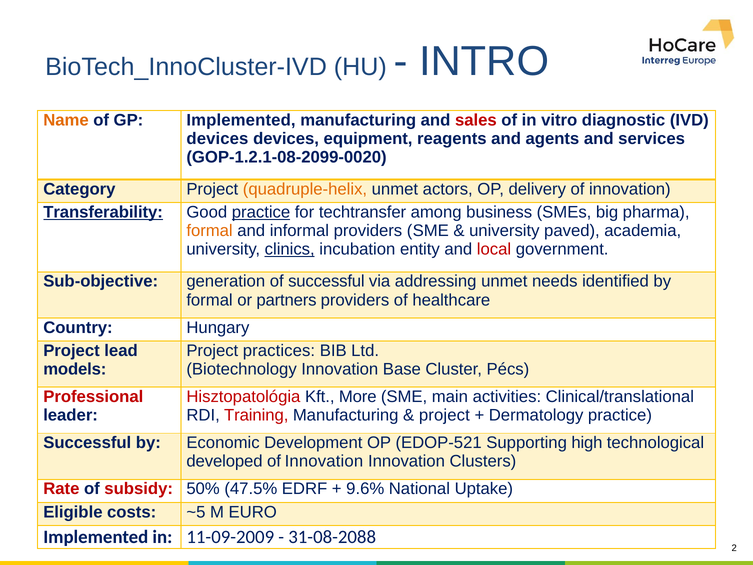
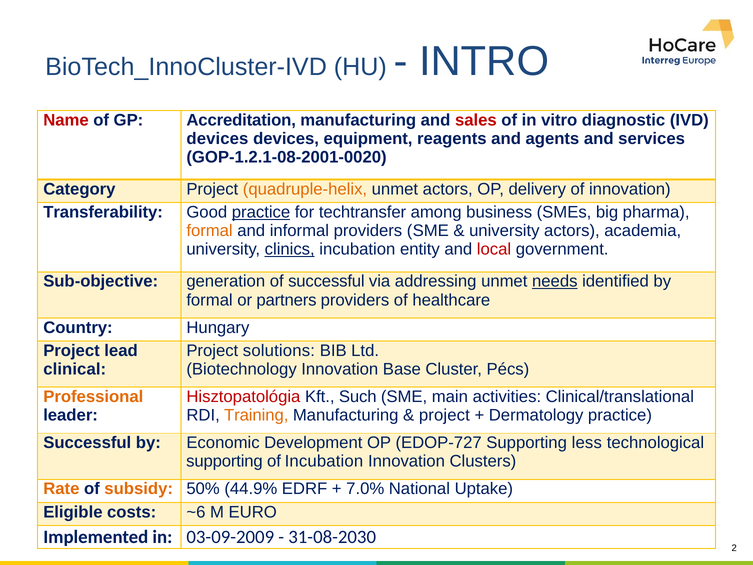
Name colour: orange -> red (66, 120)
GP Implemented: Implemented -> Accreditation (241, 120)
GOP-1.2.1-08-2099-0020: GOP-1.2.1-08-2099-0020 -> GOP-1.2.1-08-2001-0020 (287, 157)
Transferability underline: present -> none (103, 212)
university paved: paved -> actors (572, 231)
needs underline: none -> present (555, 281)
practices: practices -> solutions (279, 350)
models: models -> clinical (75, 369)
Professional colour: red -> orange (93, 397)
More: More -> Such (358, 397)
Training colour: red -> orange (256, 415)
EDOP-521: EDOP-521 -> EDOP-727 (439, 443)
high: high -> less (587, 443)
developed: developed -> supporting (225, 461)
Innovation: Innovation -> Incubation (324, 461)
Rate colour: red -> orange (61, 489)
subsidy colour: red -> orange (139, 489)
47.5%: 47.5% -> 44.9% (251, 489)
9.6%: 9.6% -> 7.0% (365, 489)
~5: ~5 -> ~6 (196, 512)
11-09-2009: 11-09-2009 -> 03-09-2009 (230, 537)
31-08-2088: 31-08-2088 -> 31-08-2030 (332, 537)
